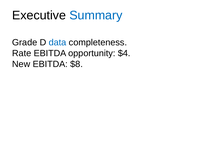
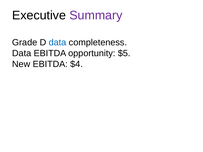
Summary colour: blue -> purple (96, 15)
Rate: Rate -> Data (22, 53)
$4: $4 -> $5 (124, 53)
$8: $8 -> $4 (77, 64)
